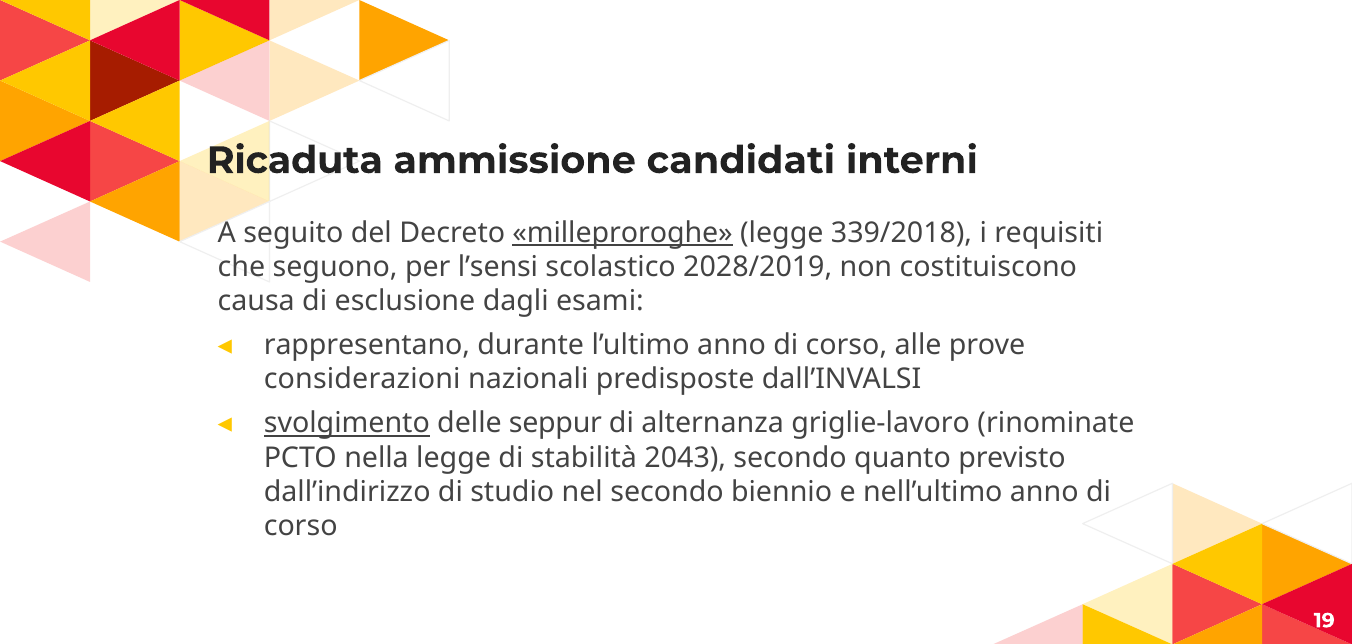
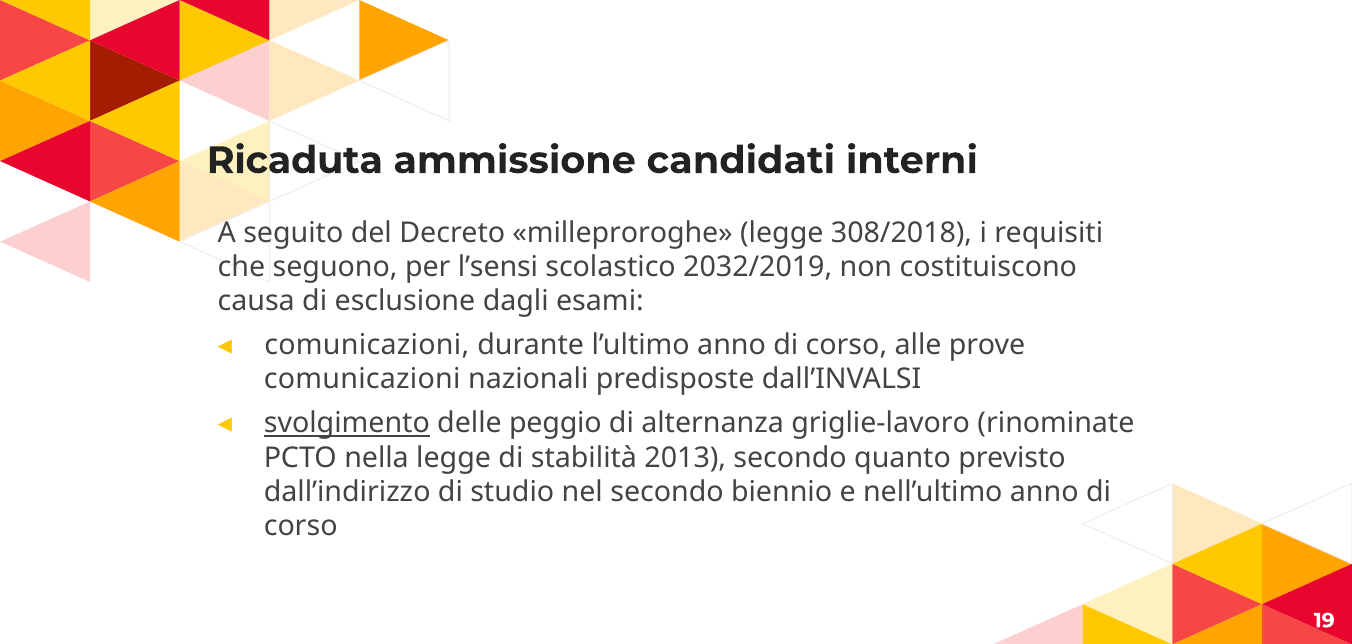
milleproroghe underline: present -> none (623, 233)
339/2018: 339/2018 -> 308/2018 (902, 233)
2028/2019: 2028/2019 -> 2032/2019 (758, 267)
rappresentano: rappresentano -> comunicazioni (367, 345)
considerazioni: considerazioni -> comunicazioni (362, 379)
seppur: seppur -> peggio (555, 423)
2043: 2043 -> 2013 (685, 458)
